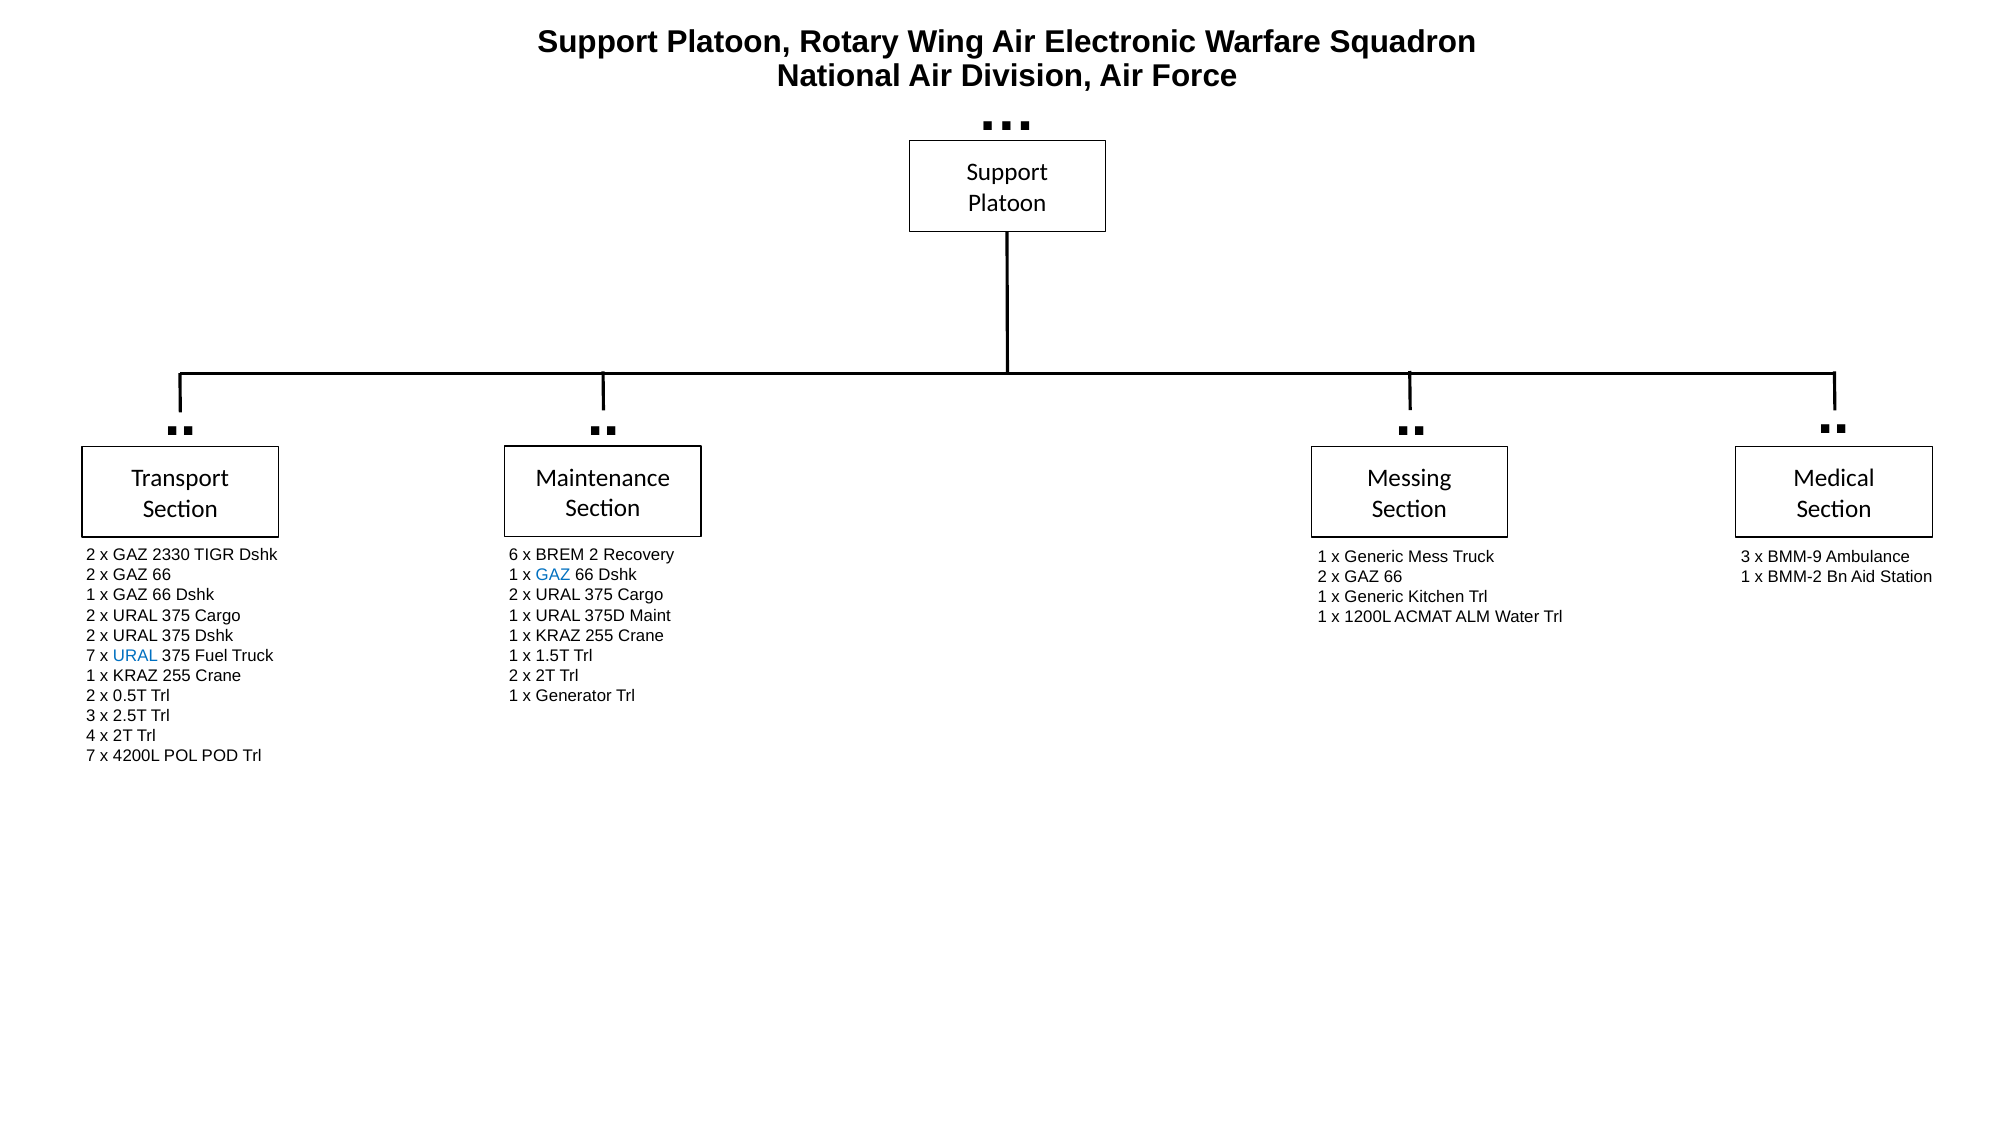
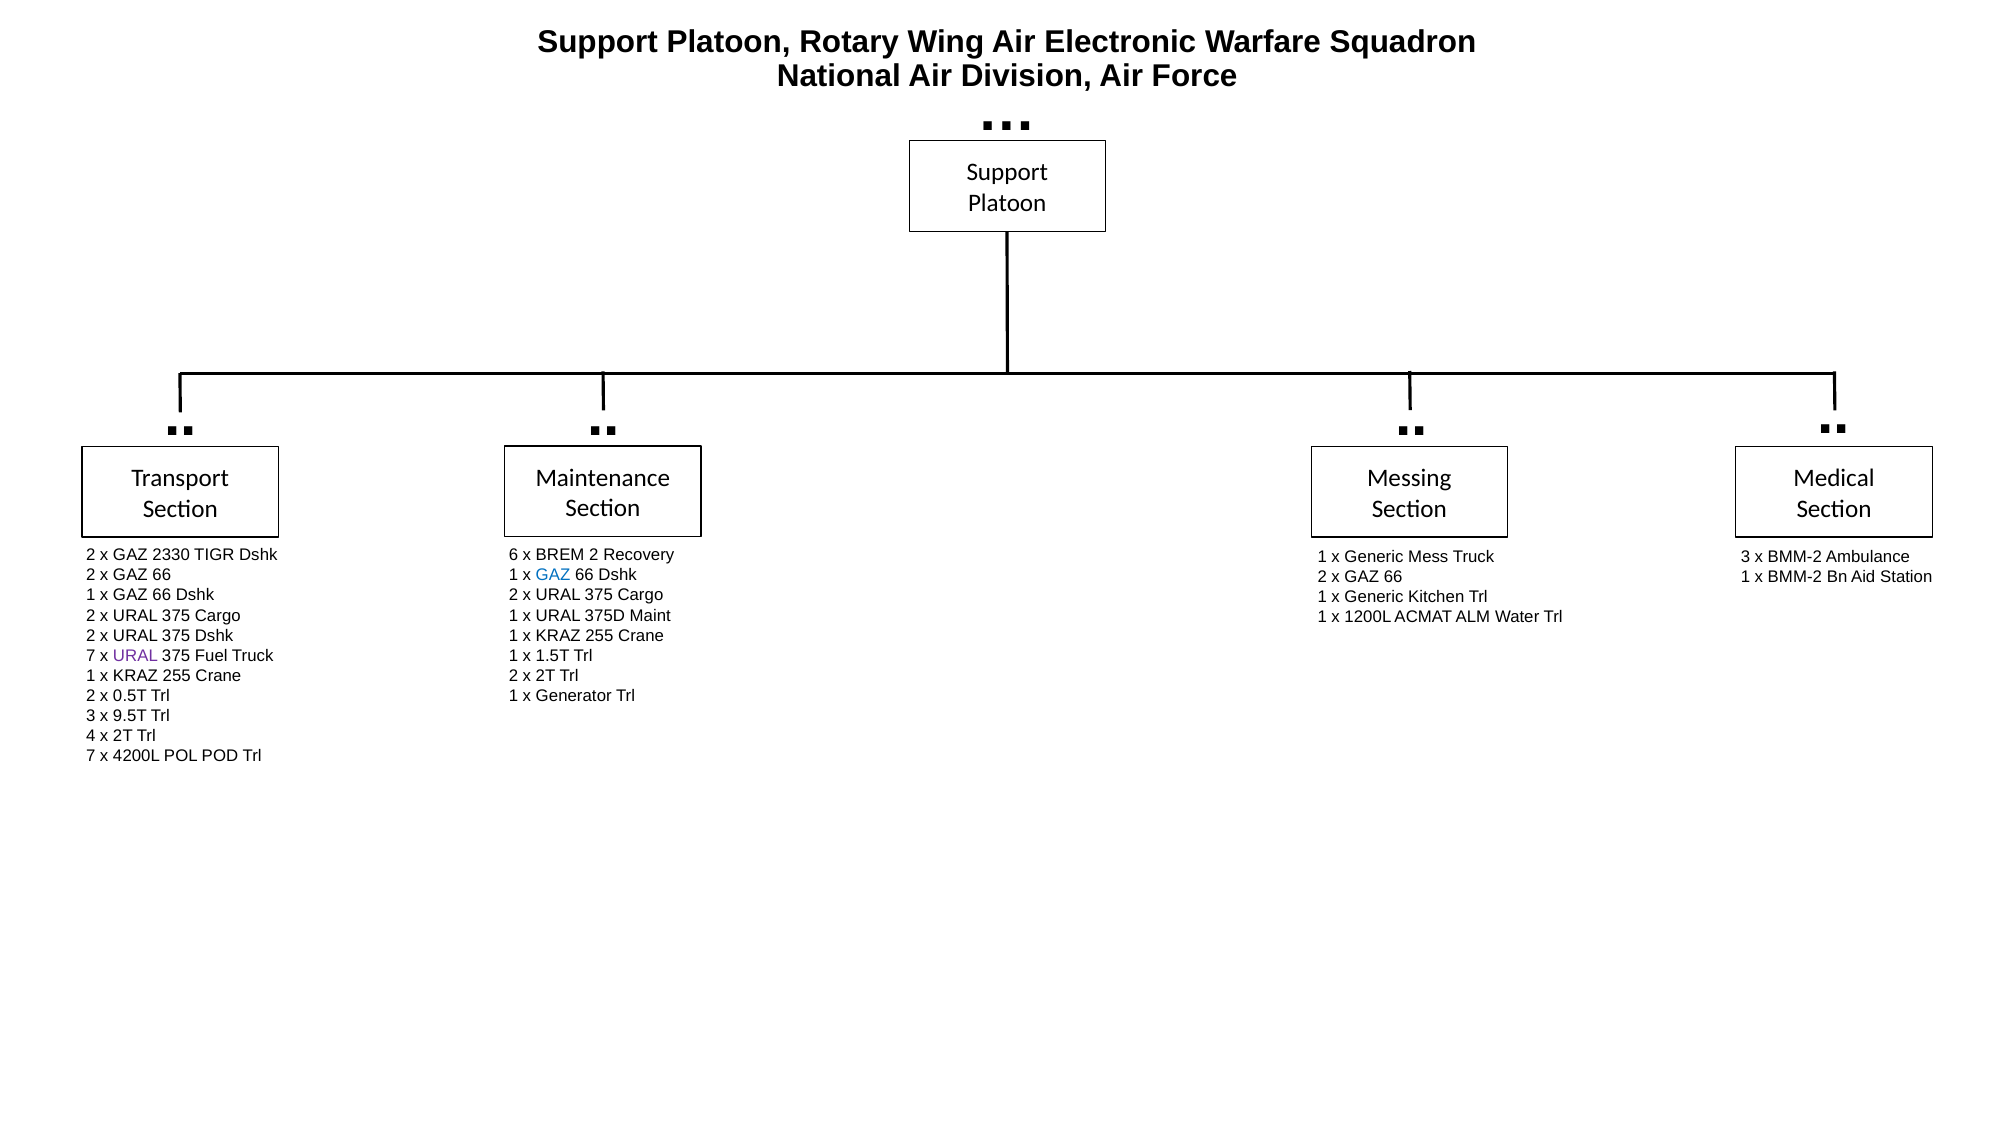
3 x BMM-9: BMM-9 -> BMM-2 (1795, 557)
URAL colour: blue -> purple (135, 656)
2.5T: 2.5T -> 9.5T (130, 716)
